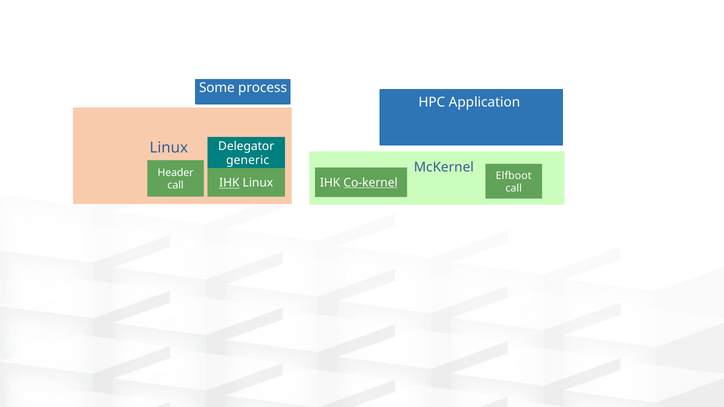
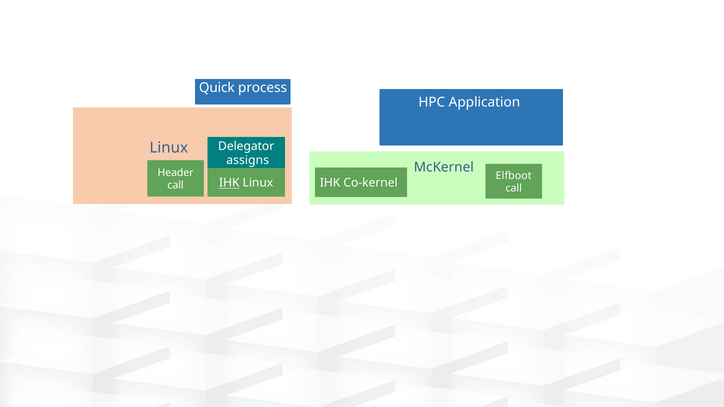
Some: Some -> Quick (217, 88)
generic: generic -> assigns (248, 161)
Co-kernel underline: present -> none (371, 183)
